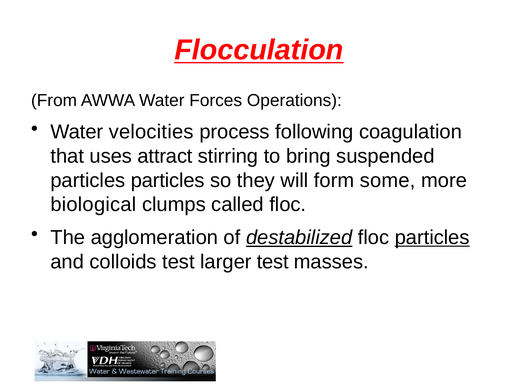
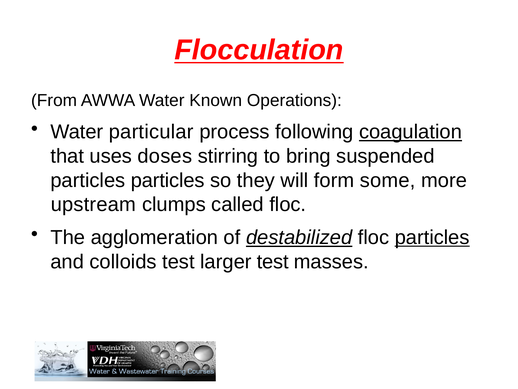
Forces: Forces -> Known (216, 100)
velocities: velocities -> particular (151, 132)
coagulation underline: none -> present (410, 132)
attract: attract -> doses (165, 156)
biological: biological -> upstream (93, 204)
